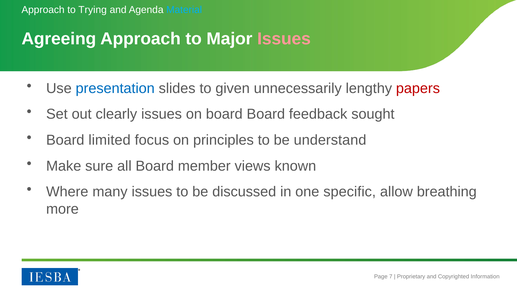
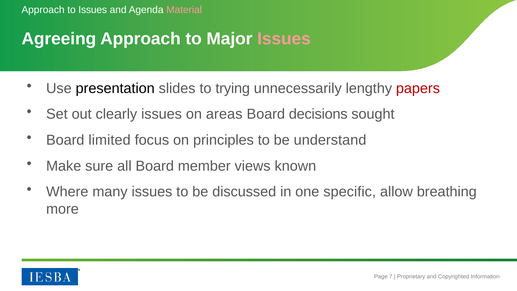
to Trying: Trying -> Issues (93, 10)
Material colour: light blue -> pink (184, 10)
presentation colour: blue -> black (115, 88)
given: given -> trying (233, 88)
on board: board -> areas (224, 114)
feedback: feedback -> decisions (318, 114)
